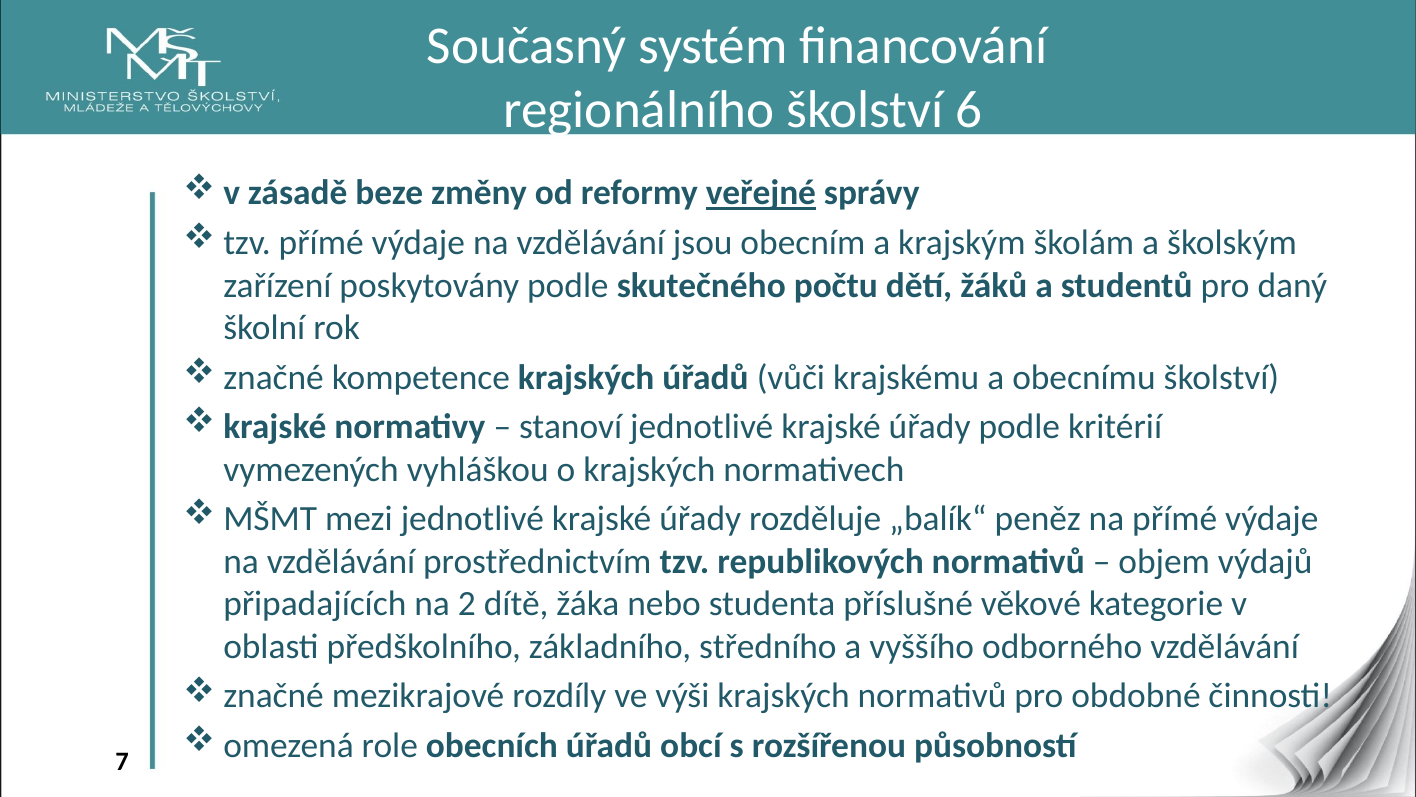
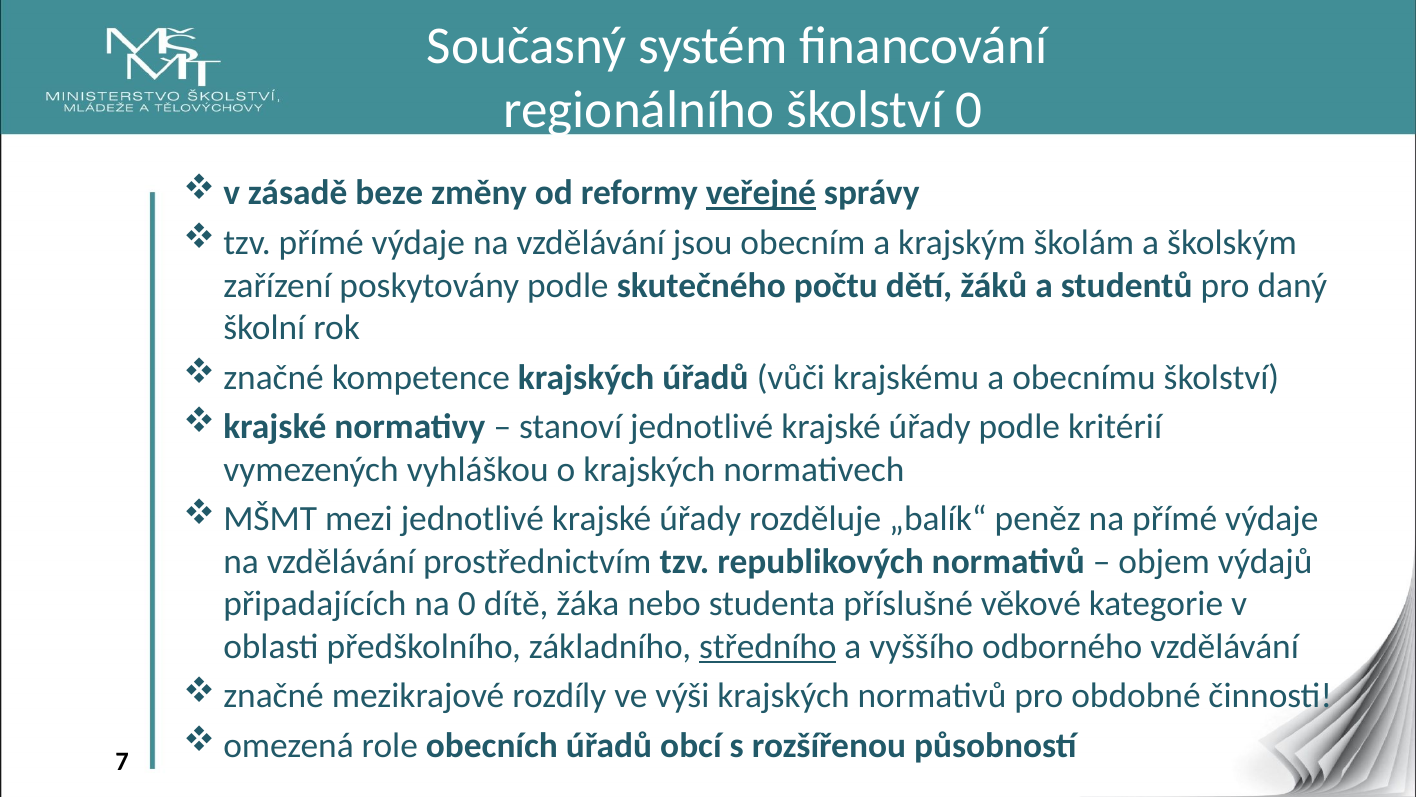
školství 6: 6 -> 0 (969, 110)
na 2: 2 -> 0 (467, 604)
středního underline: none -> present (768, 646)
